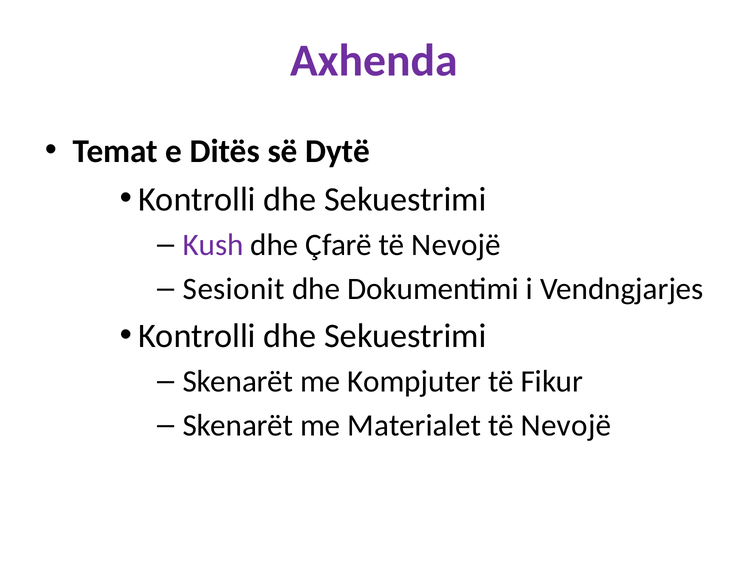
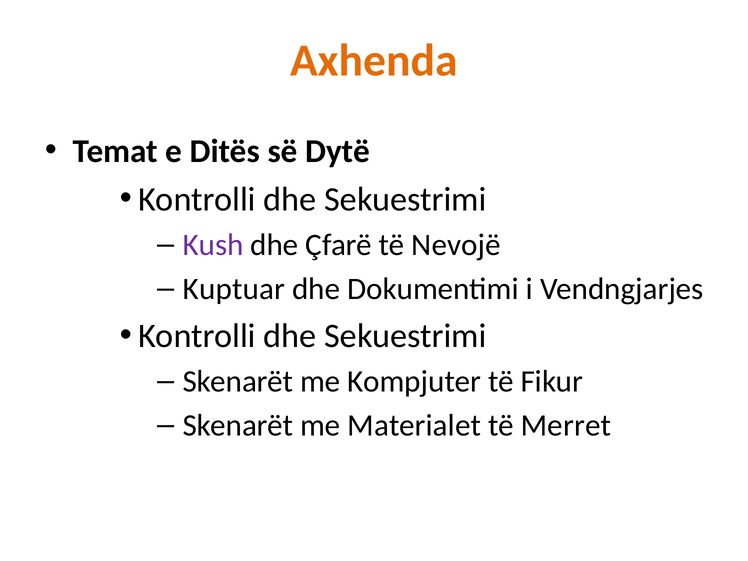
Axhenda colour: purple -> orange (374, 61)
Sesionit: Sesionit -> Kuptuar (234, 289)
Nevojë: Nevojë -> Merret (566, 426)
